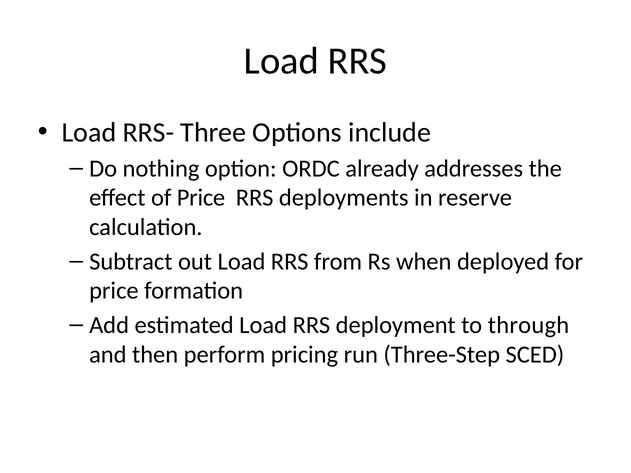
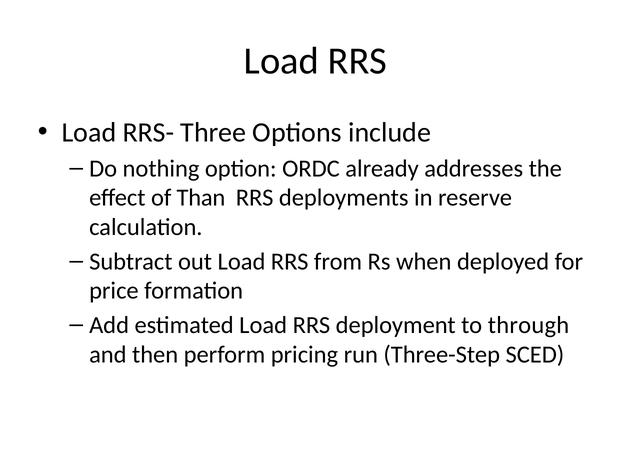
of Price: Price -> Than (201, 198)
